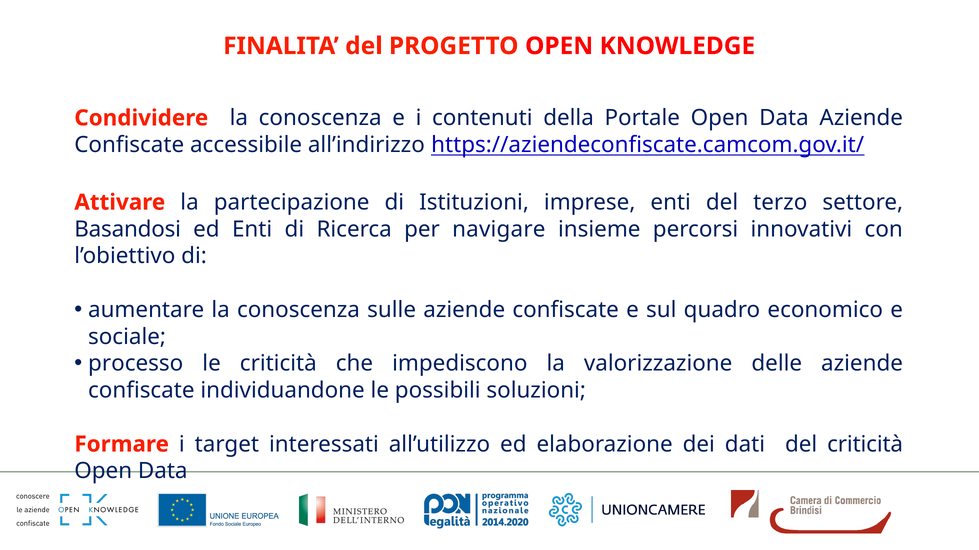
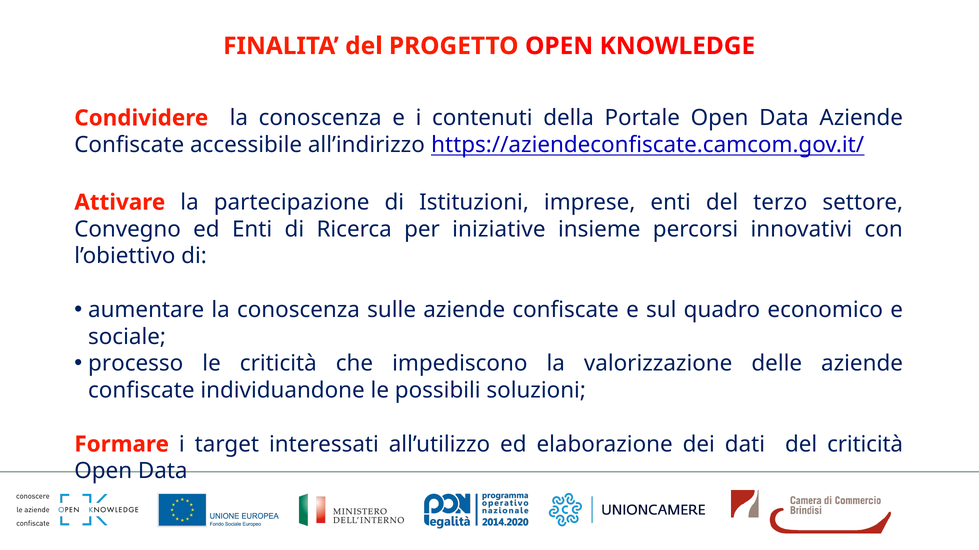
Basandosi: Basandosi -> Convegno (128, 229)
navigare: navigare -> iniziative (499, 229)
